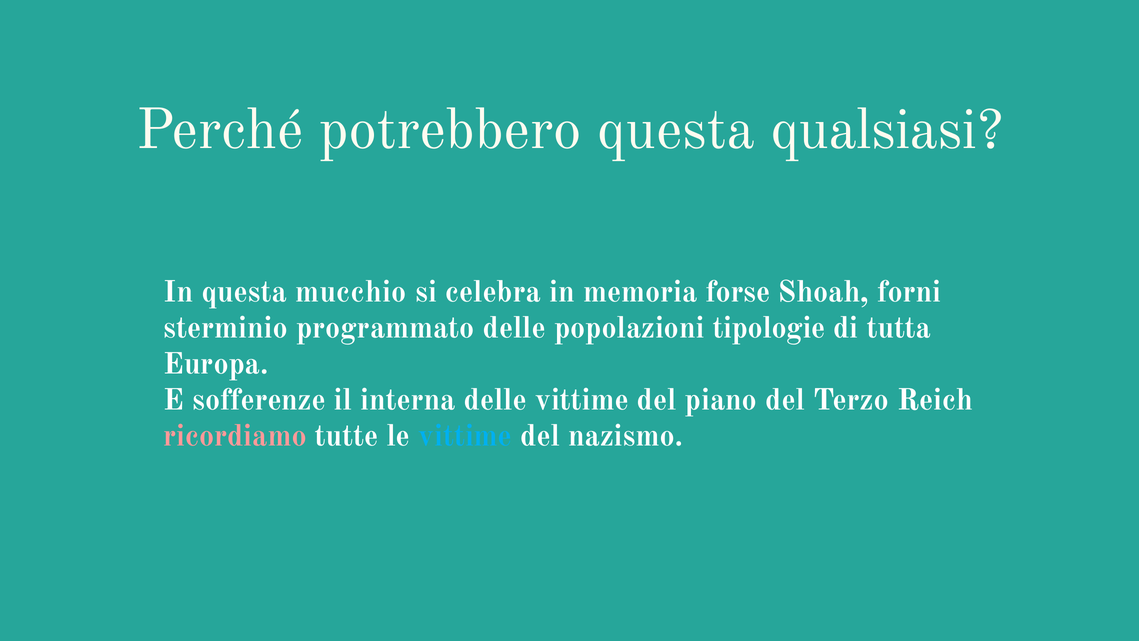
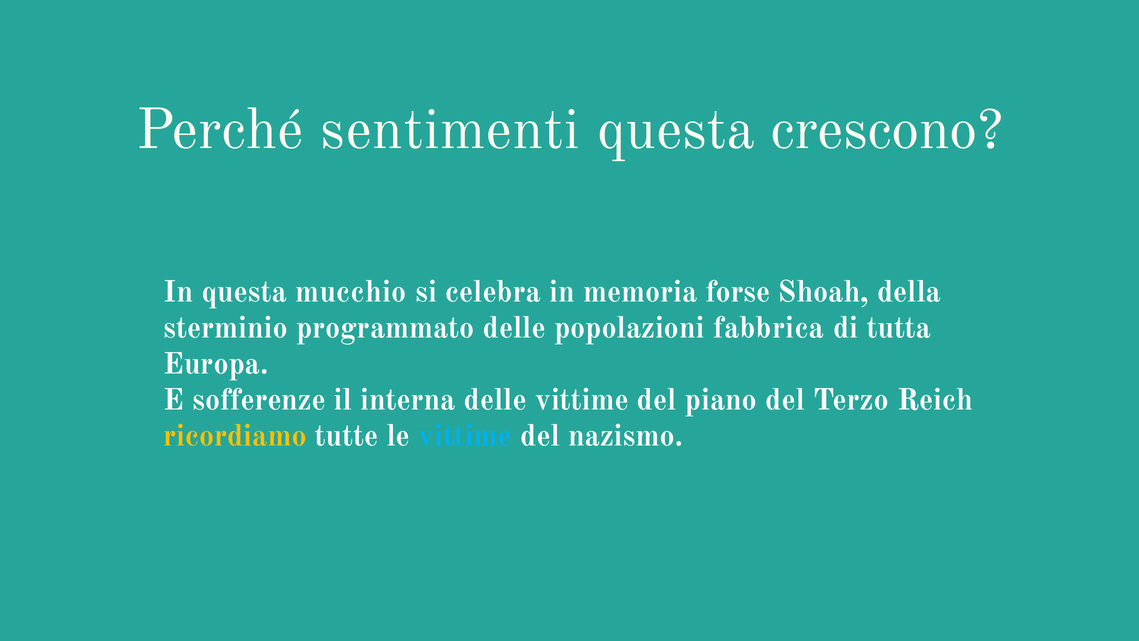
potrebbero: potrebbero -> sentimenti (450, 129)
qualsiasi: qualsiasi -> crescono (887, 129)
forni: forni -> della (909, 292)
tipologie: tipologie -> fabbrica (769, 328)
ricordiamo colour: pink -> yellow (235, 436)
